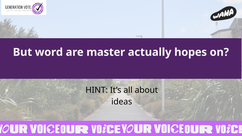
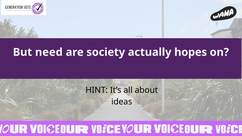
word: word -> need (49, 52)
master: master -> society (106, 52)
